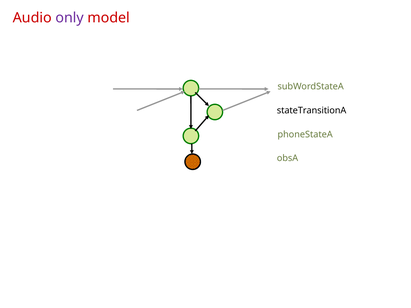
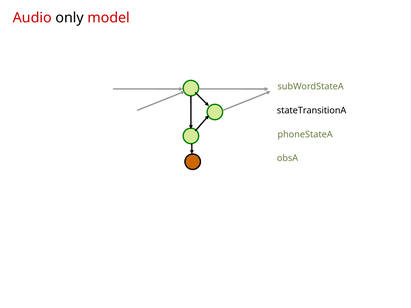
only colour: purple -> black (70, 18)
